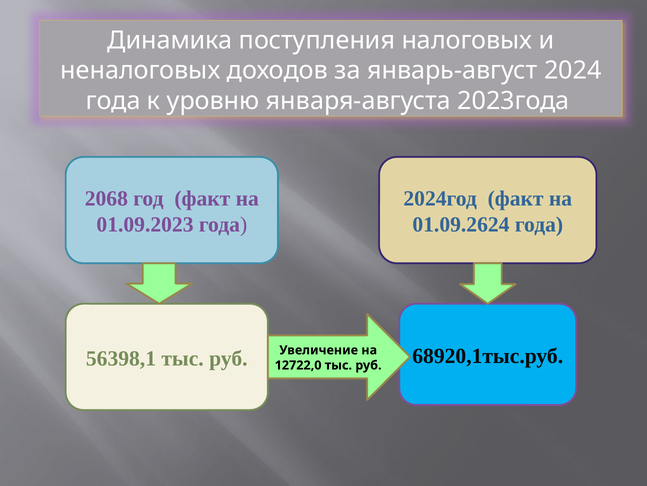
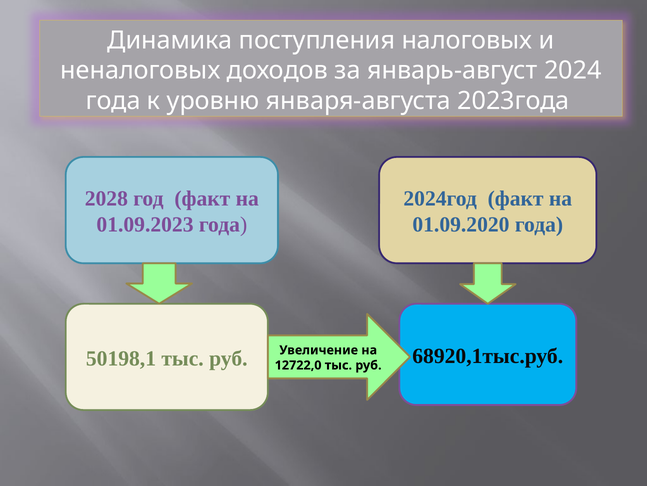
2068: 2068 -> 2028 (106, 198)
01.09.2624: 01.09.2624 -> 01.09.2020 (461, 224)
56398,1: 56398,1 -> 50198,1 (121, 358)
